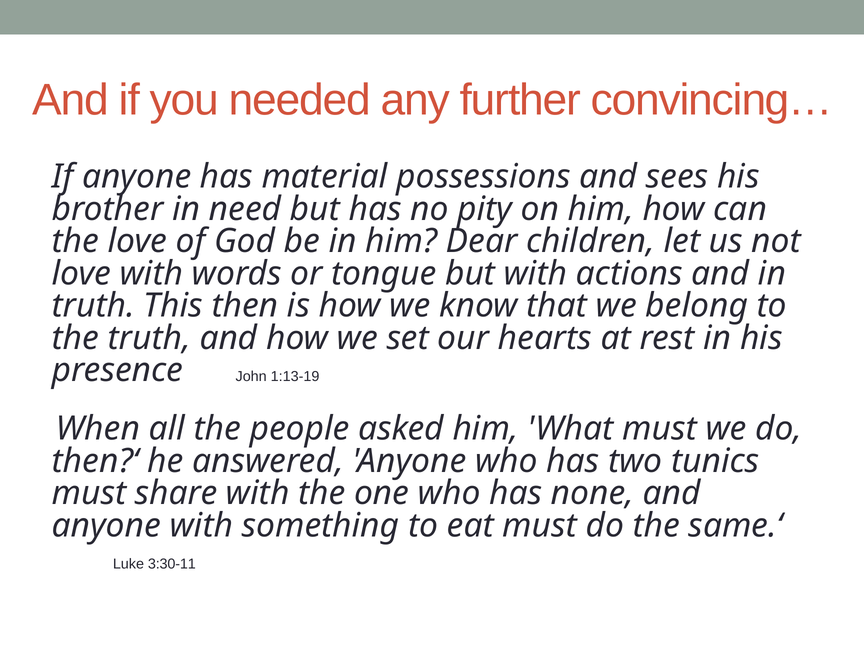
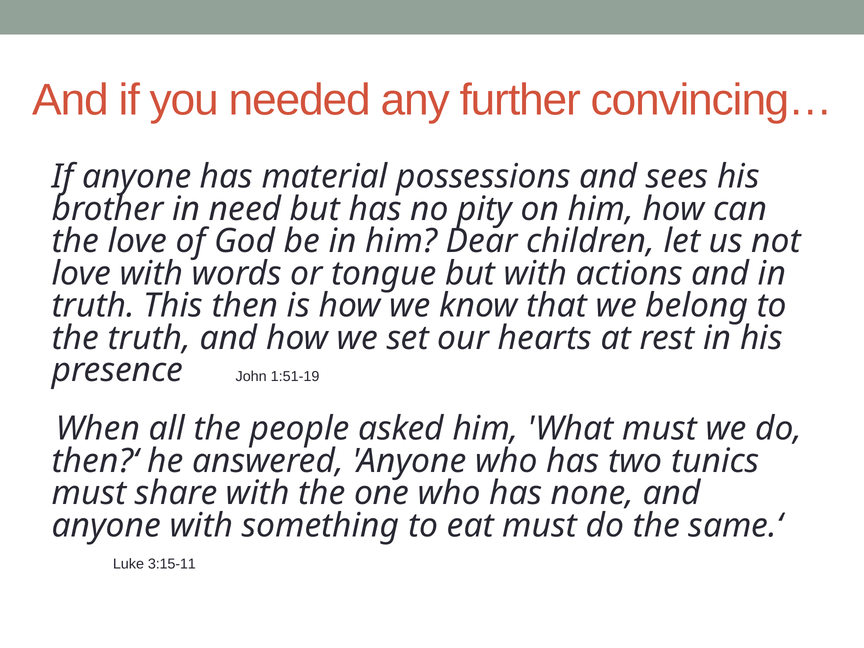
1:13-19: 1:13-19 -> 1:51-19 (295, 377)
3:30-11: 3:30-11 -> 3:15-11 (172, 564)
